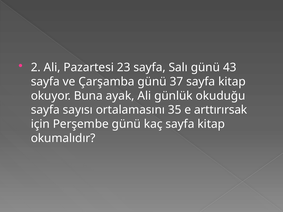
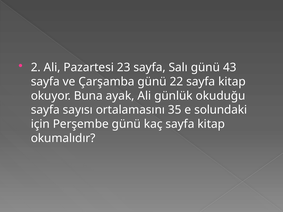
37: 37 -> 22 (176, 82)
arttırırsak: arttırırsak -> solundaki (221, 110)
